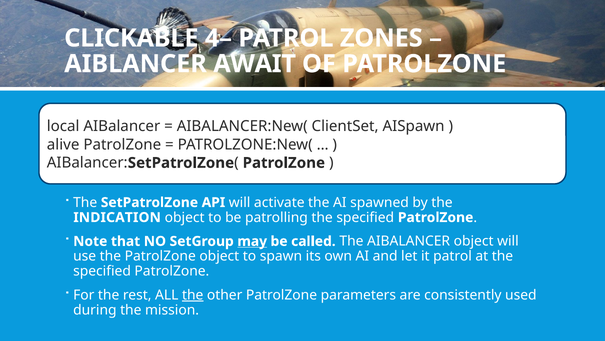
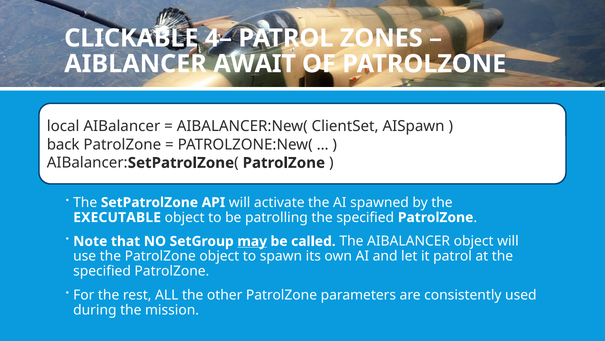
alive: alive -> back (63, 144)
INDICATION: INDICATION -> EXECUTABLE (117, 217)
the underline: present -> none (193, 295)
